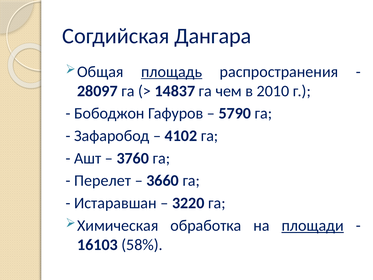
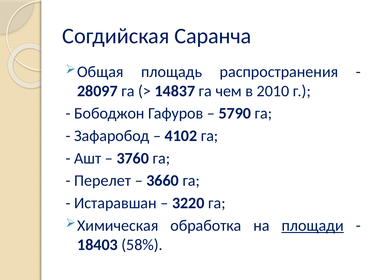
Дангара: Дангара -> Саранча (213, 36)
площадь underline: present -> none (172, 72)
16103: 16103 -> 18403 (97, 245)
